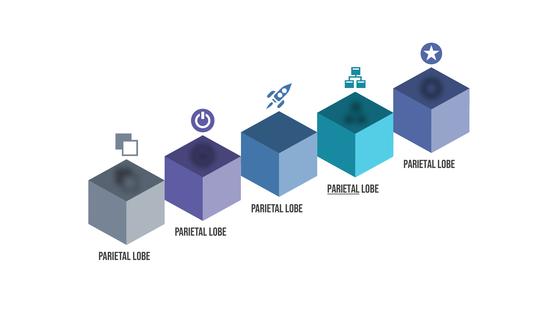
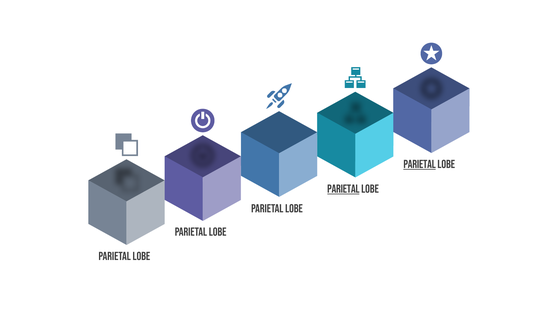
Parietal underline: none -> present (420, 164)
